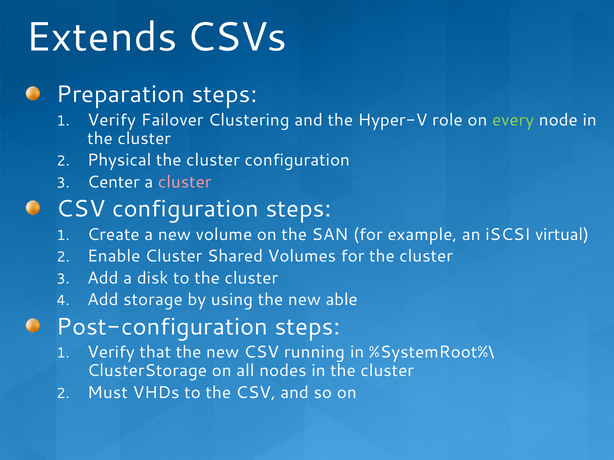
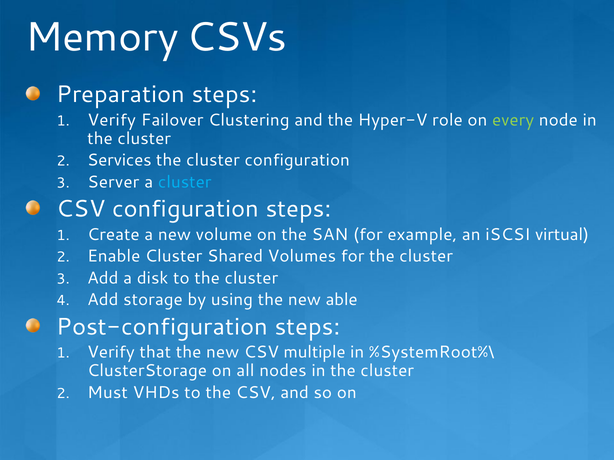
Extends: Extends -> Memory (102, 37)
Physical: Physical -> Services (119, 160)
Center: Center -> Server (113, 182)
cluster colour: pink -> light blue (185, 182)
running: running -> multiple (315, 353)
